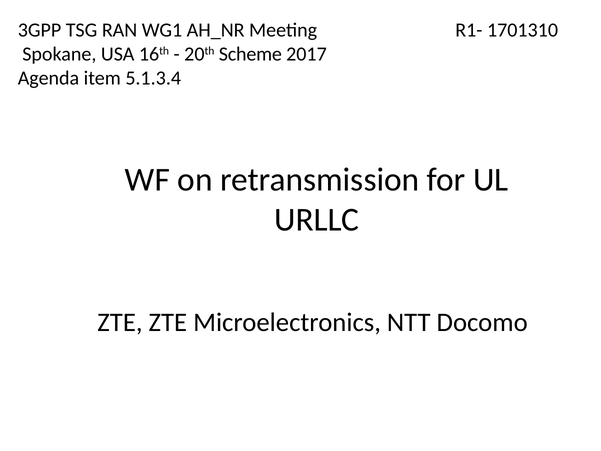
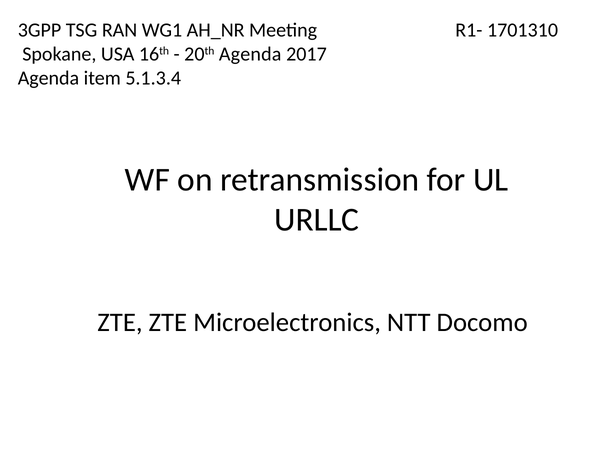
20th Scheme: Scheme -> Agenda (250, 54)
